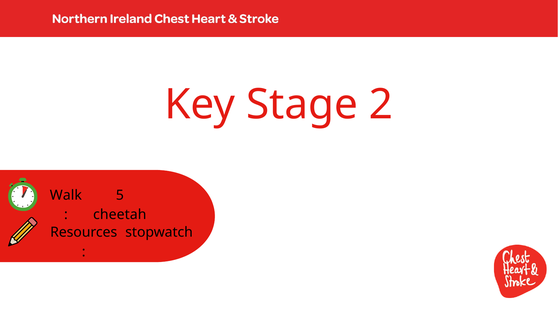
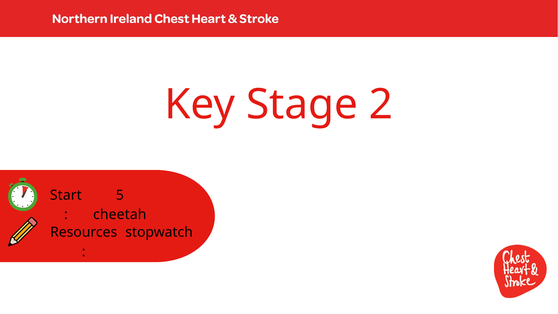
Walk: Walk -> Start (66, 195)
